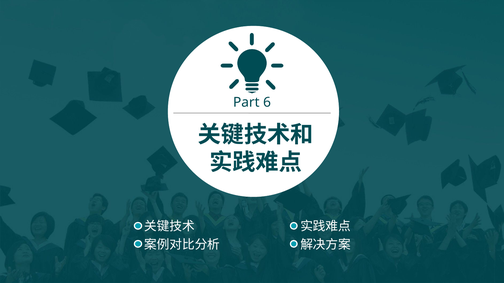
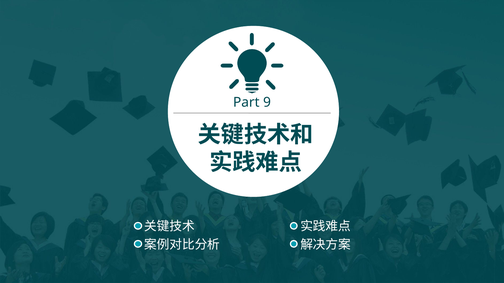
6: 6 -> 9 (267, 102)
